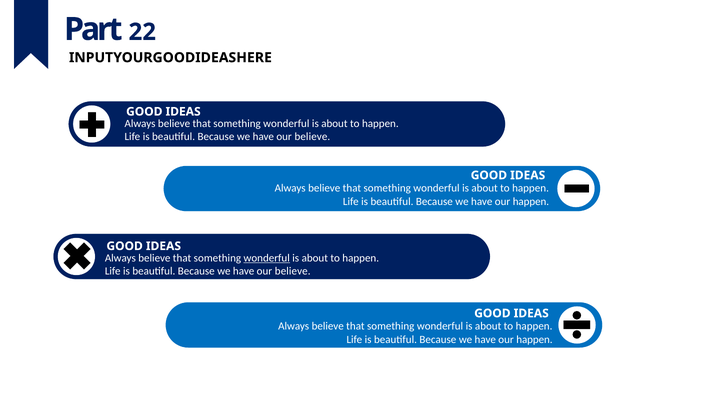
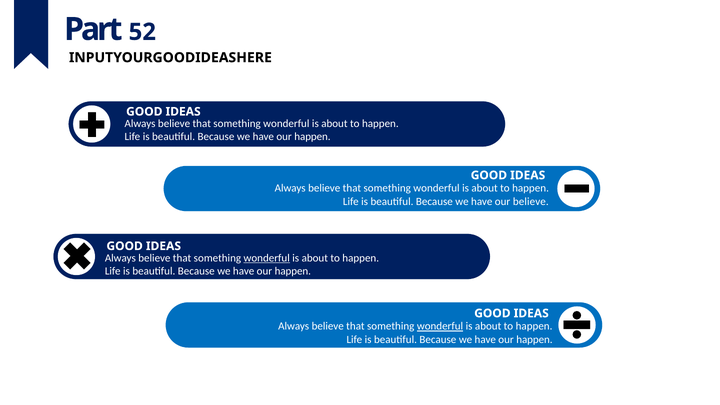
22: 22 -> 52 (142, 32)
believe: believe -> happen (312, 137)
happen: happen -> believe (531, 201)
believe: believe -> happen (293, 271)
wonderful underline: none -> present (440, 326)
